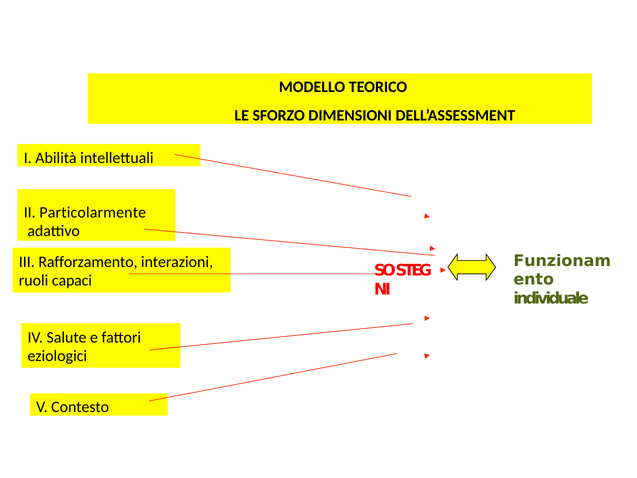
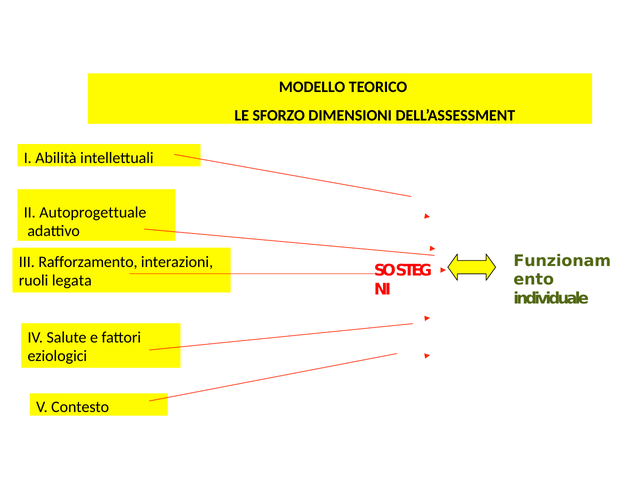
Particolarmente: Particolarmente -> Autoprogettuale (93, 212)
capaci: capaci -> legata (72, 281)
